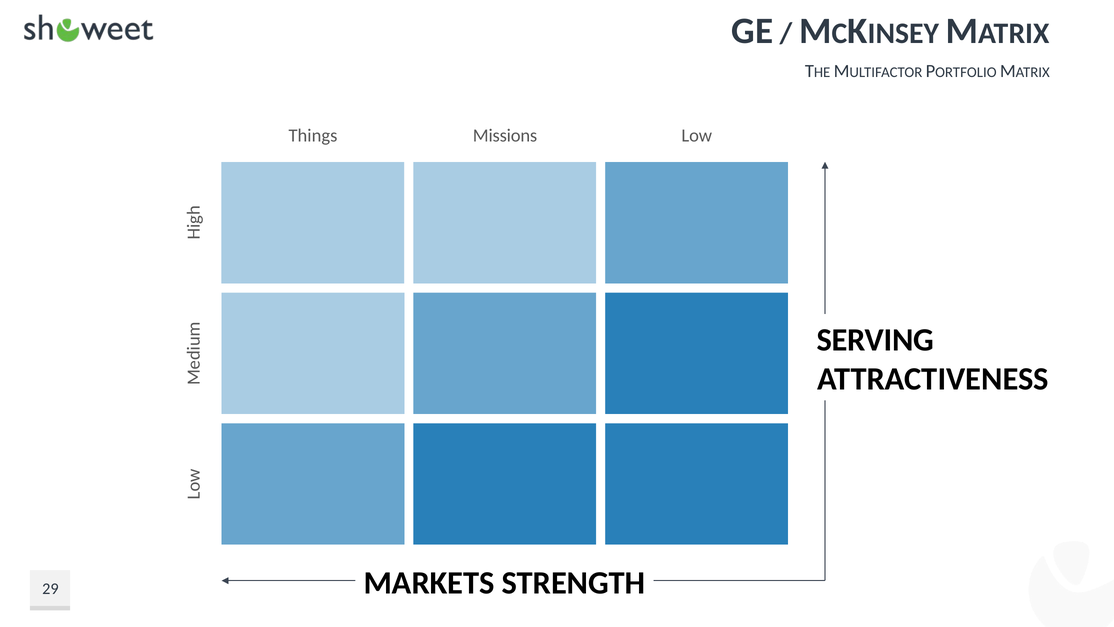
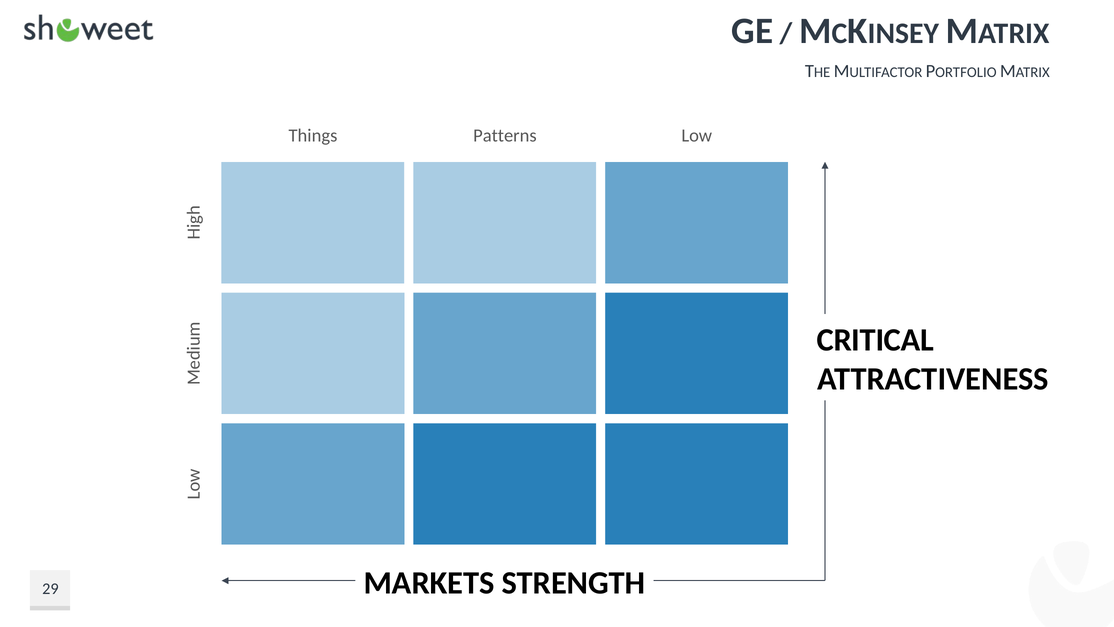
Missions: Missions -> Patterns (505, 136)
SERVING: SERVING -> CRITICAL (875, 340)
